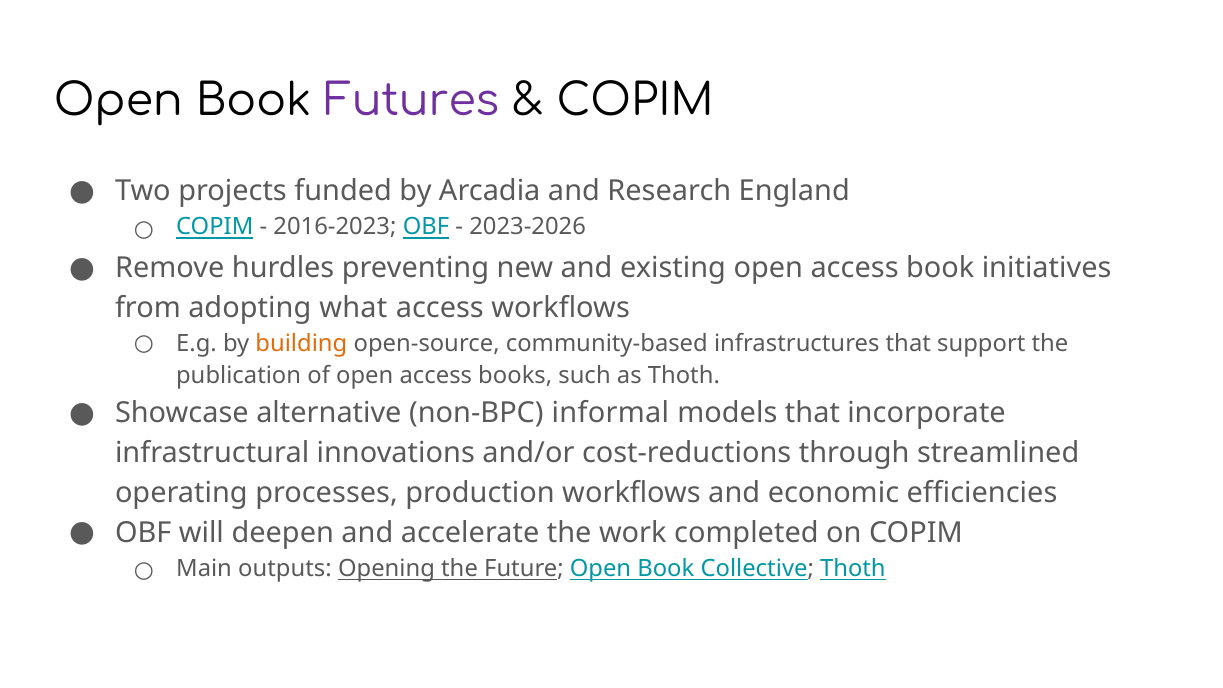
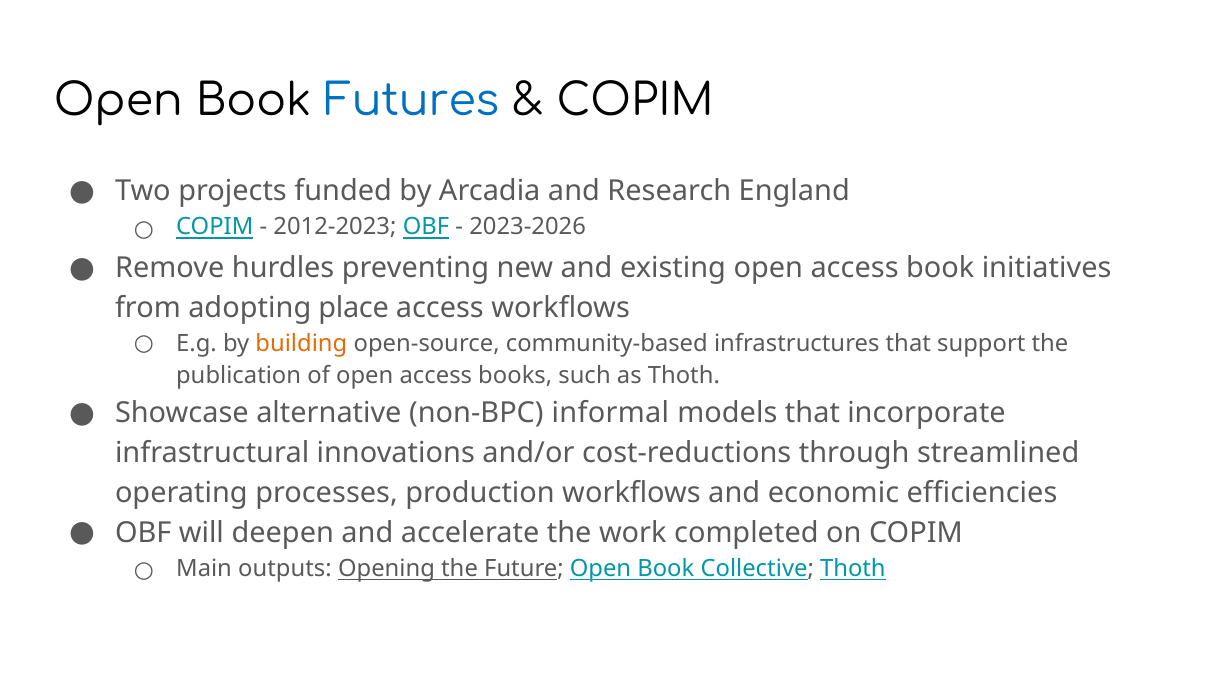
Futures colour: purple -> blue (412, 101)
2016-2023: 2016-2023 -> 2012-2023 (335, 227)
what: what -> place (354, 308)
